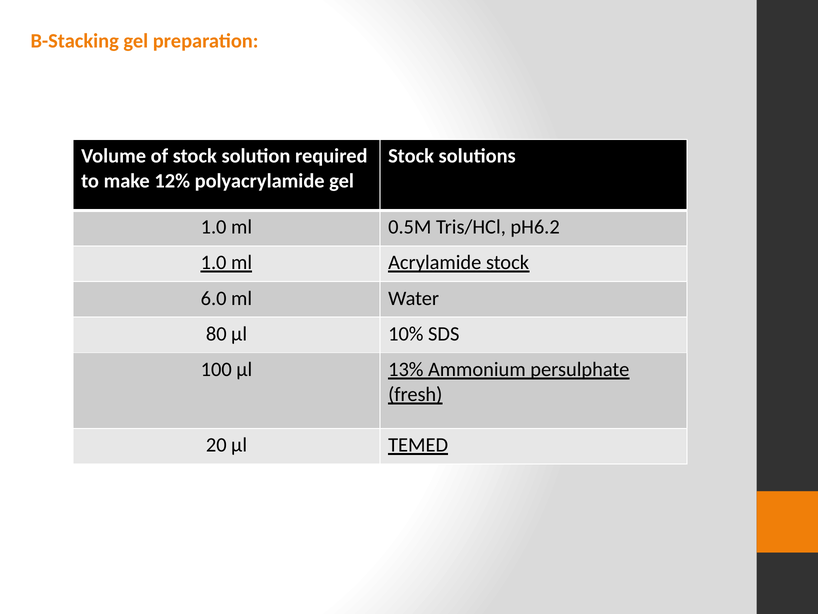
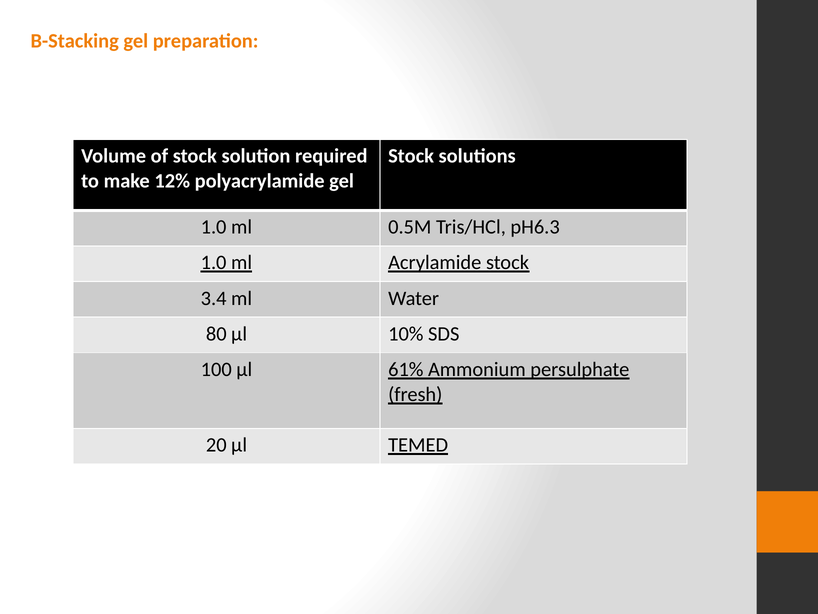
pH6.2: pH6.2 -> pH6.3 (535, 227)
6.0: 6.0 -> 3.4 (214, 298)
13%: 13% -> 61% (406, 369)
